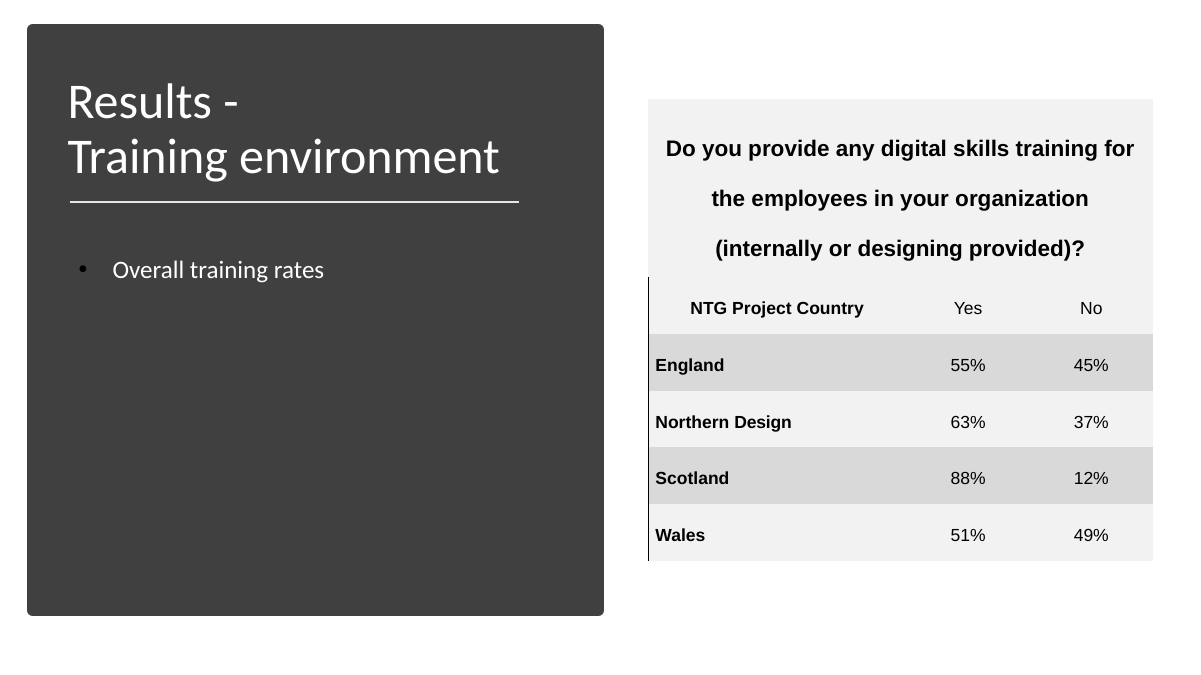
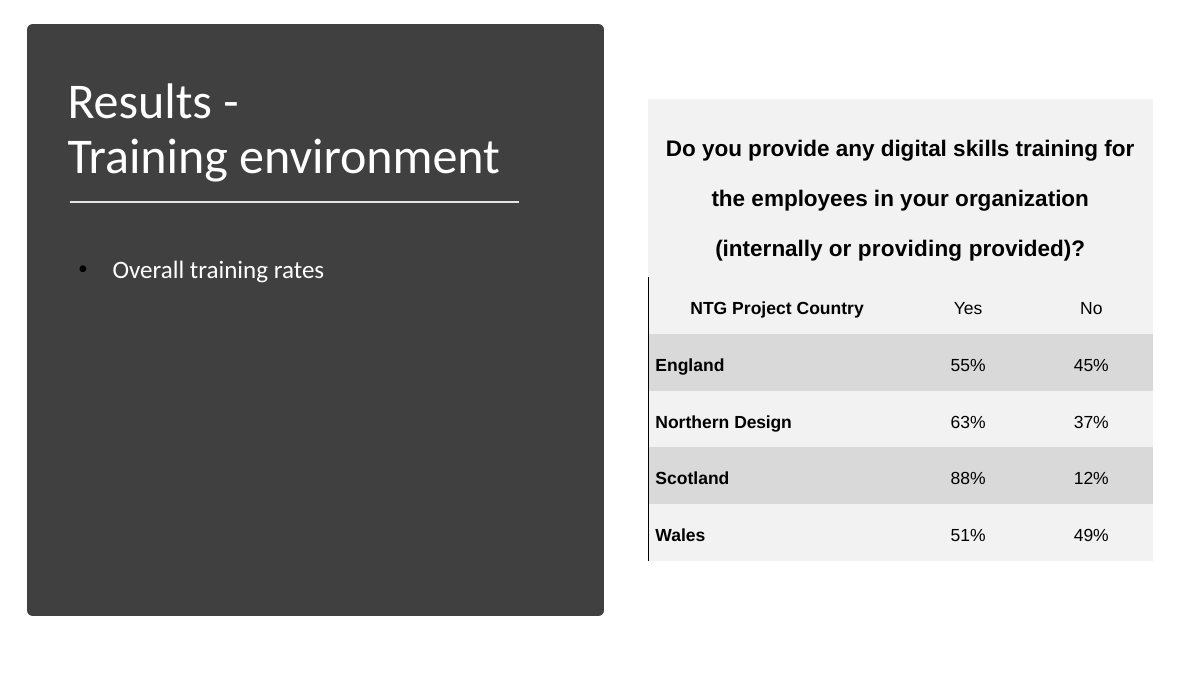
designing: designing -> providing (910, 250)
